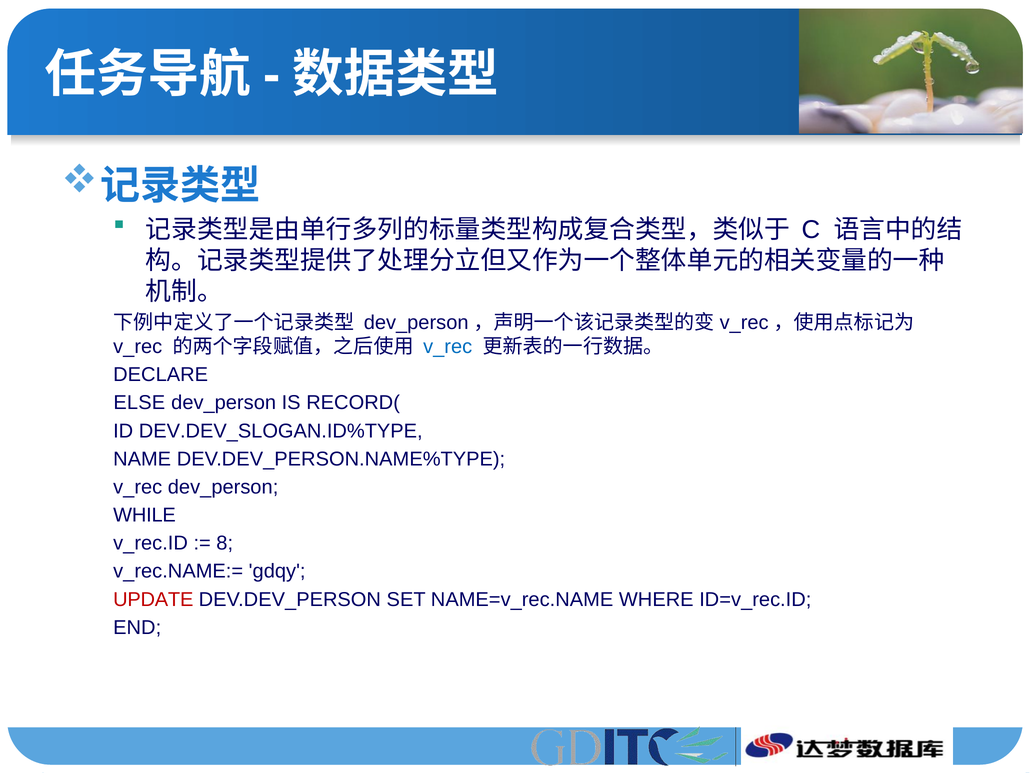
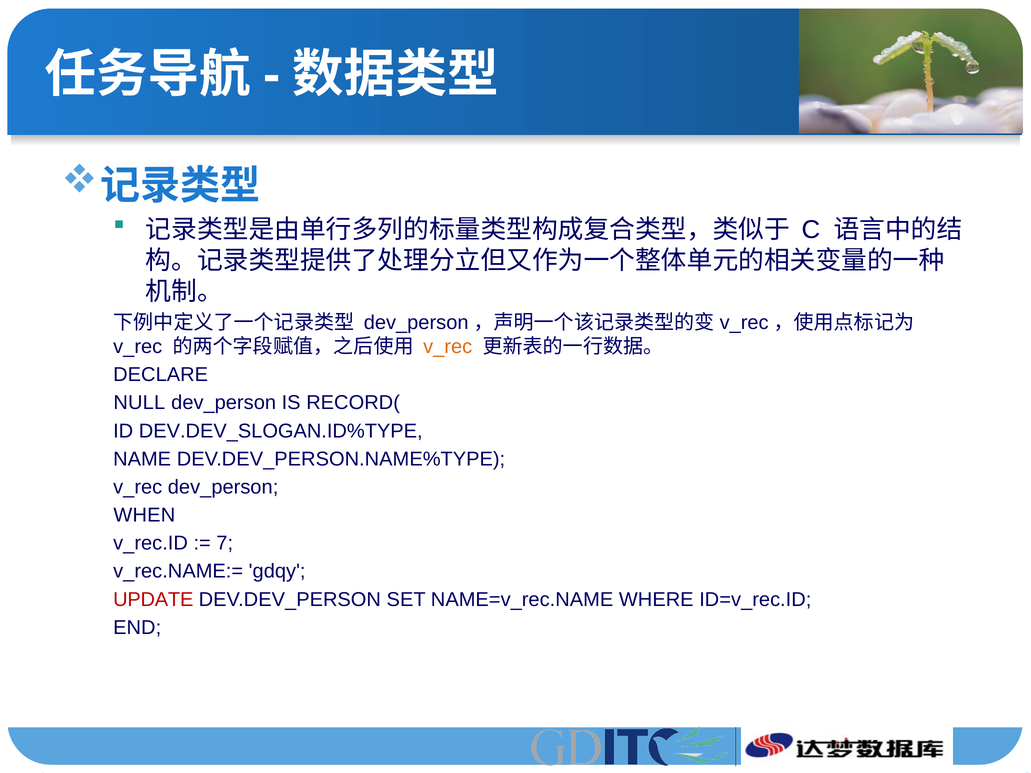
v_rec colour: blue -> orange (448, 347)
ELSE: ELSE -> NULL (139, 403)
WHILE: WHILE -> WHEN (144, 515)
8: 8 -> 7 (225, 543)
